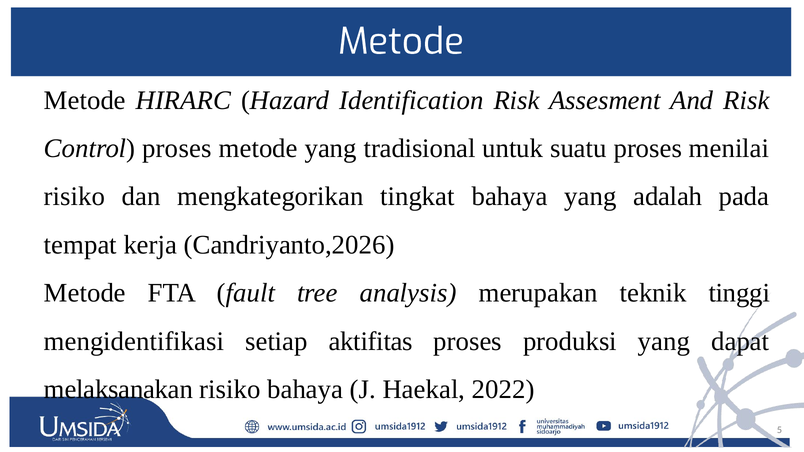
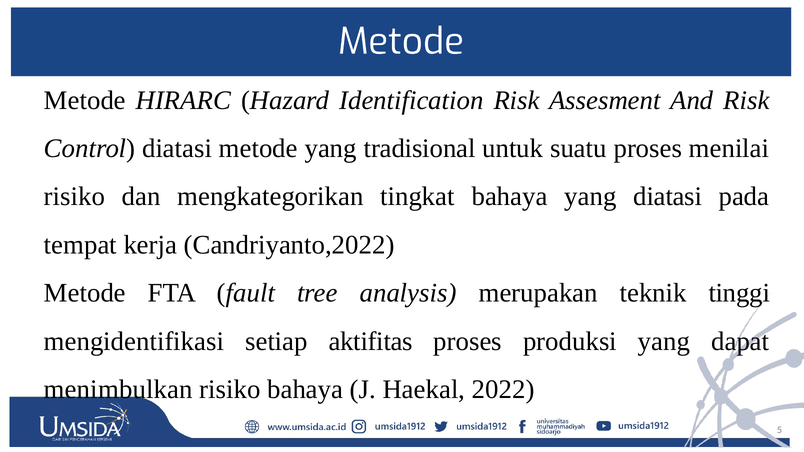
Control proses: proses -> diatasi (177, 149)
yang adalah: adalah -> diatasi (668, 197)
Candriyanto,2026: Candriyanto,2026 -> Candriyanto,2022 (289, 245)
melaksanakan: melaksanakan -> menimbulkan (118, 390)
